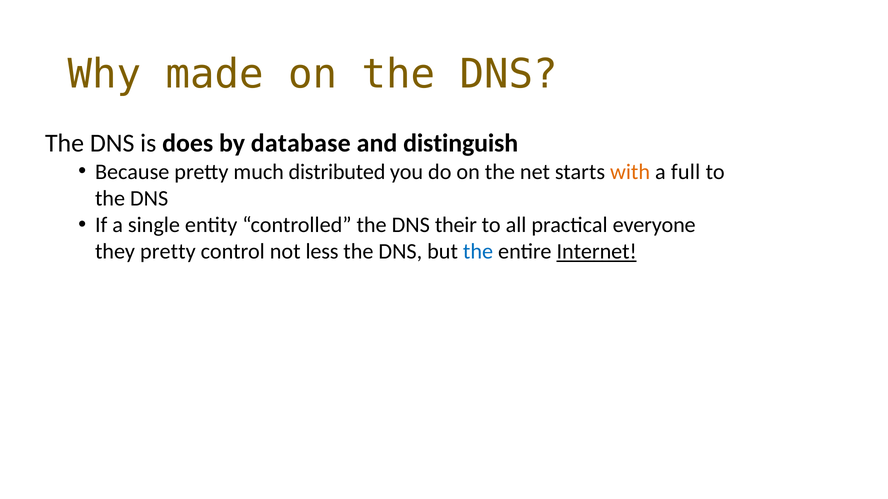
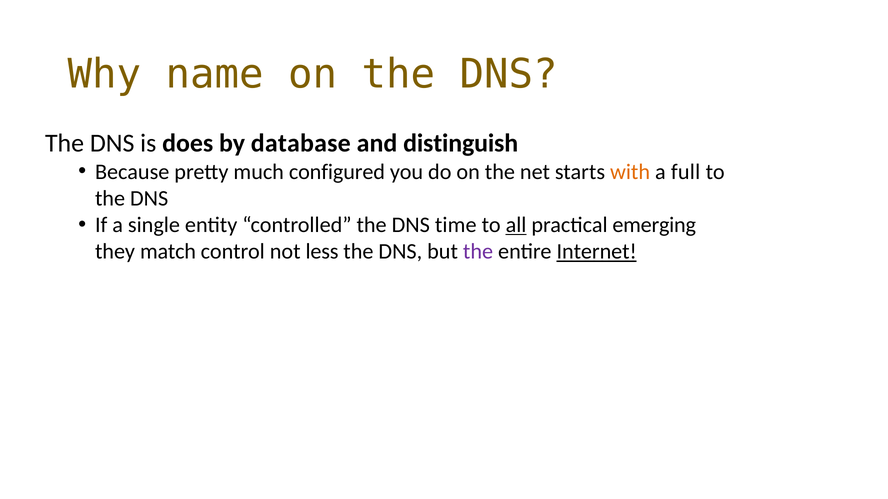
made: made -> name (215, 75)
distributed: distributed -> configured (337, 172)
their: their -> time (456, 225)
all underline: none -> present (516, 225)
everyone: everyone -> emerging (654, 225)
they pretty: pretty -> match (168, 252)
the colour: blue -> purple (478, 252)
